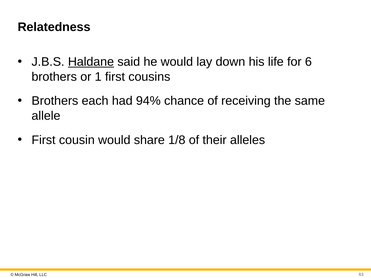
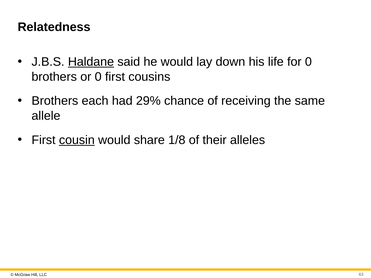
for 6: 6 -> 0 (308, 62)
or 1: 1 -> 0 (98, 77)
94%: 94% -> 29% (148, 101)
cousin underline: none -> present (77, 140)
